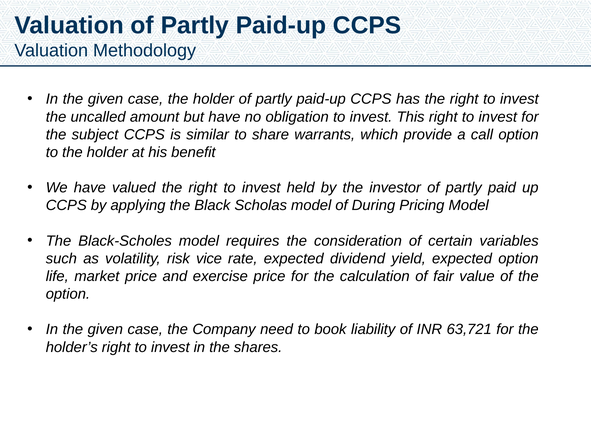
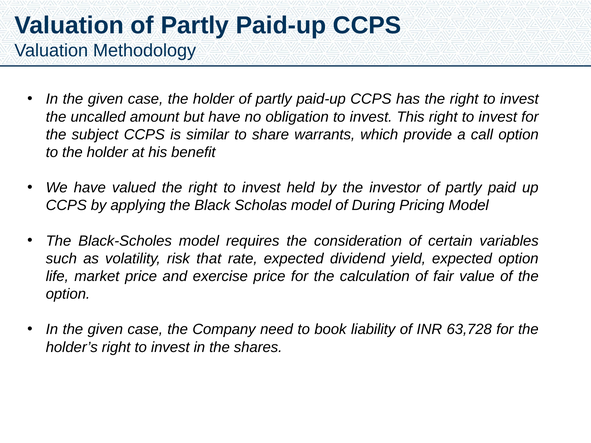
vice: vice -> that (209, 259)
63,721: 63,721 -> 63,728 (469, 330)
